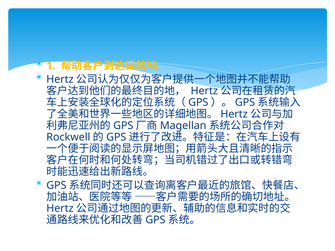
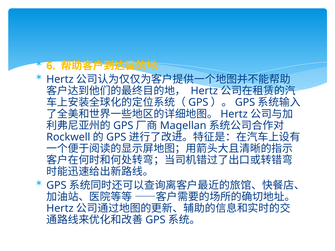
1: 1 -> 6 (51, 66)
